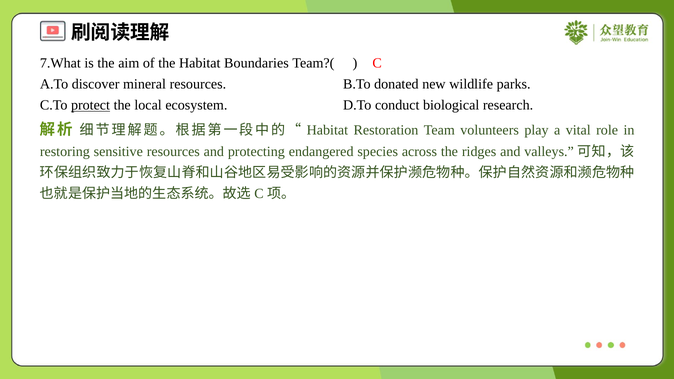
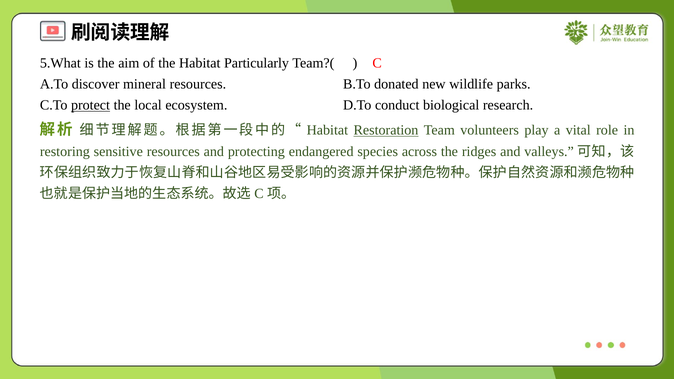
7.What: 7.What -> 5.What (60, 63)
Boundaries: Boundaries -> Particularly (257, 63)
Restoration underline: none -> present (386, 130)
